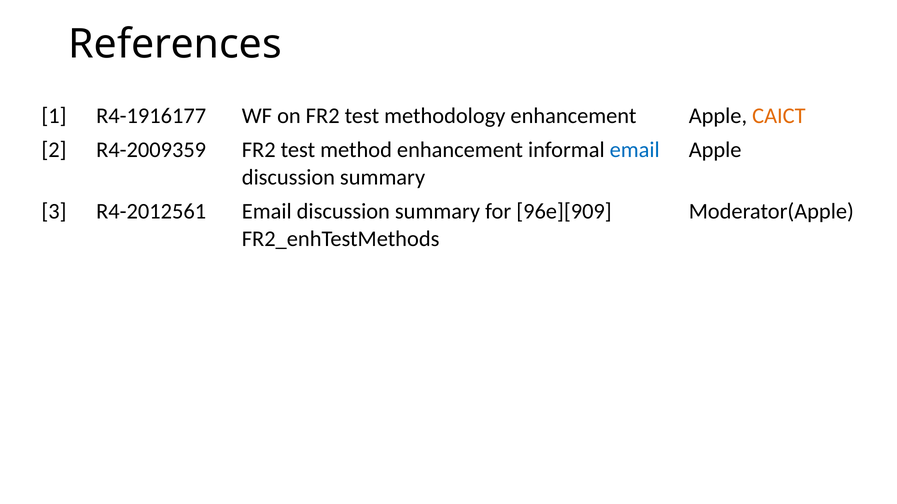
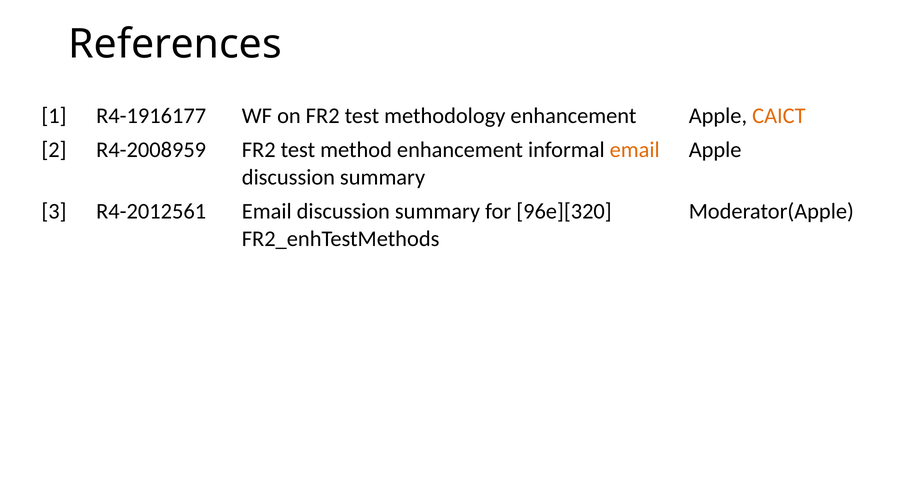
R4-2009359: R4-2009359 -> R4-2008959 (151, 150)
email colour: blue -> orange (635, 150)
96e][909: 96e][909 -> 96e][320 (564, 212)
